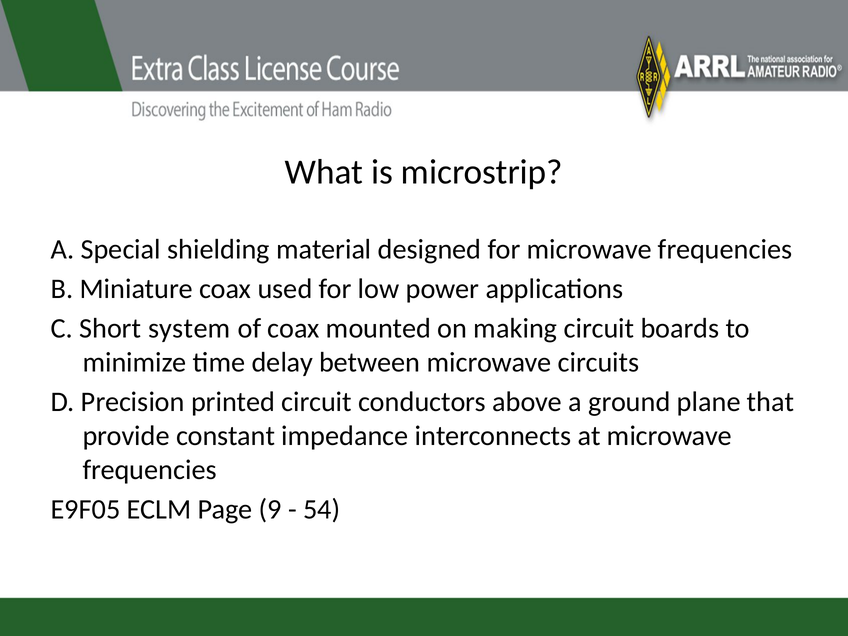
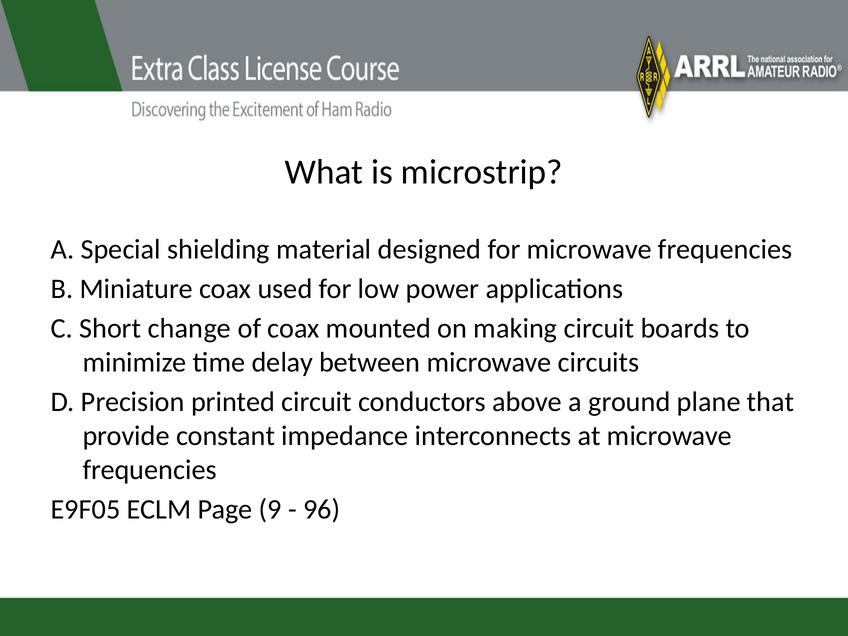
system: system -> change (189, 328)
54: 54 -> 96 (322, 509)
